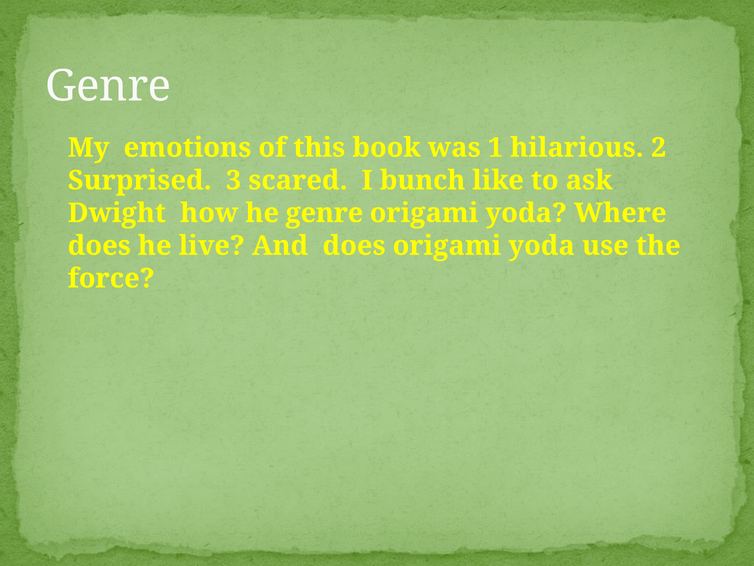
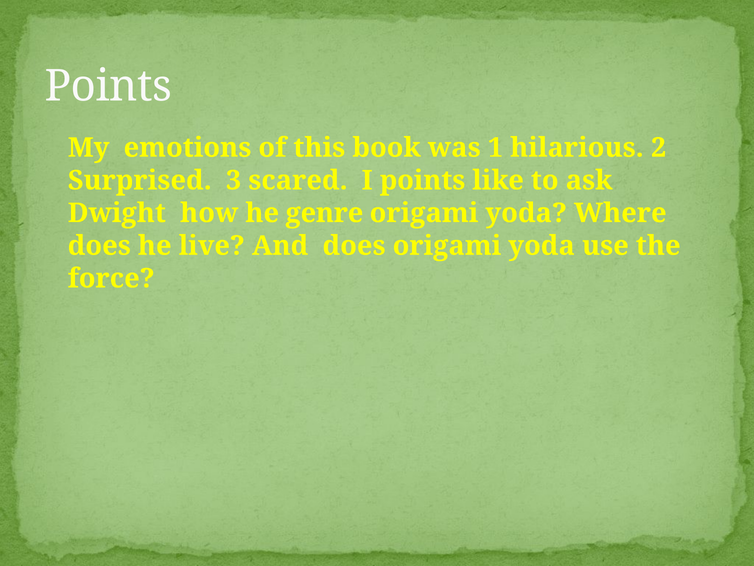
Genre: Genre -> Points (108, 86)
I bunch: bunch -> points (423, 180)
